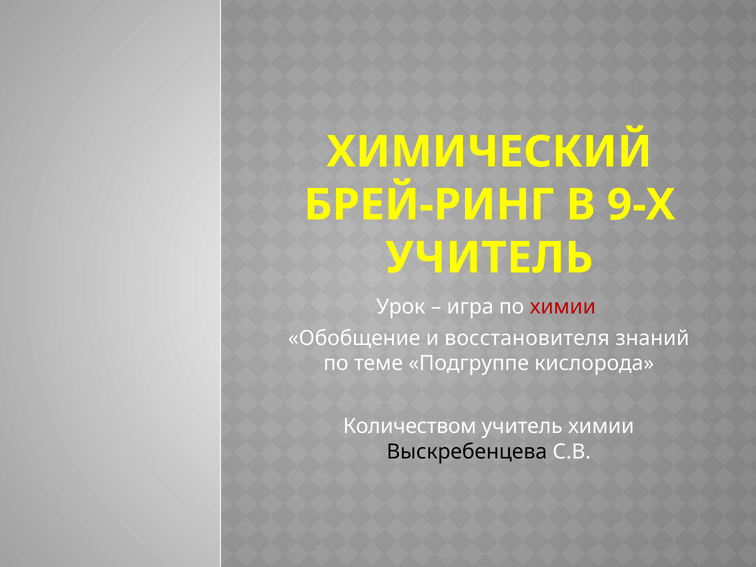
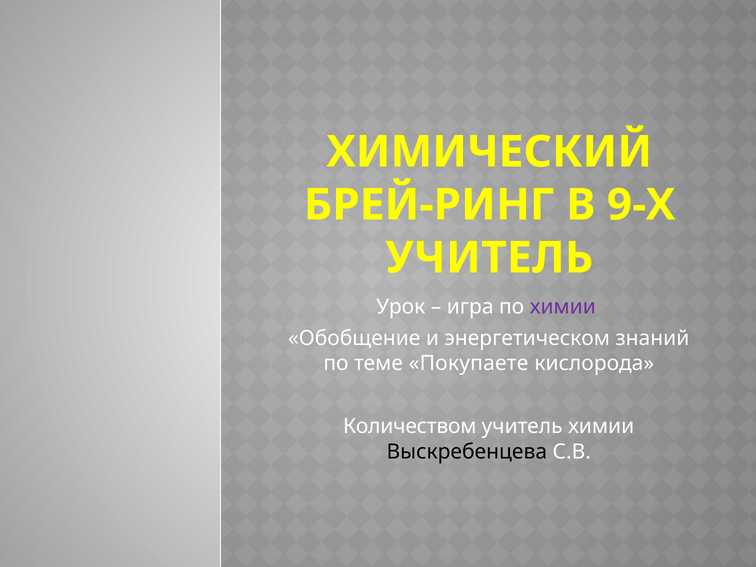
химии colour: red -> purple (563, 307)
восстановителя: восстановителя -> энергетическом (527, 338)
Подгруппе: Подгруппе -> Покупаете (469, 363)
